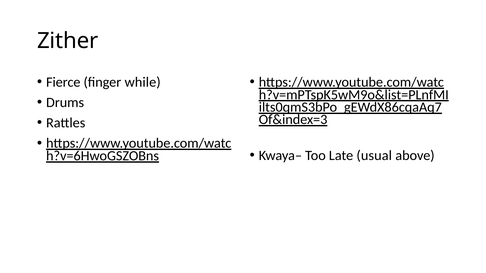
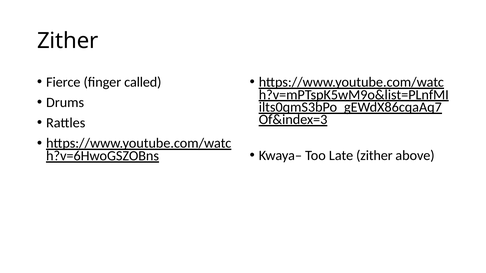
while: while -> called (143, 82)
Late usual: usual -> zither (374, 156)
